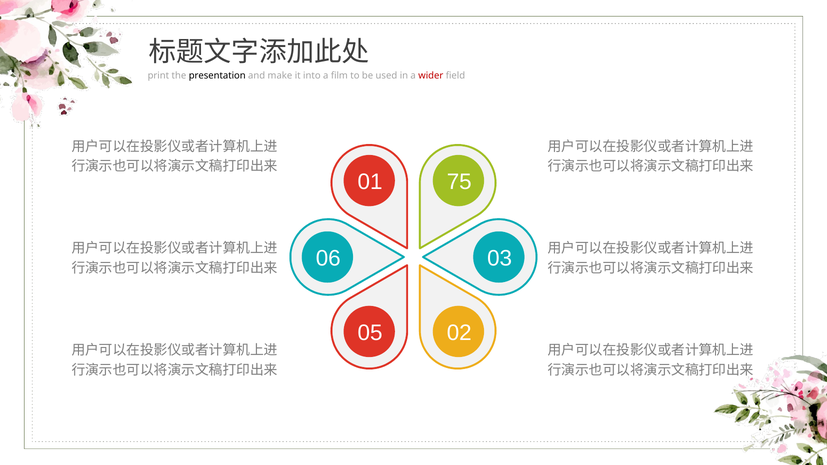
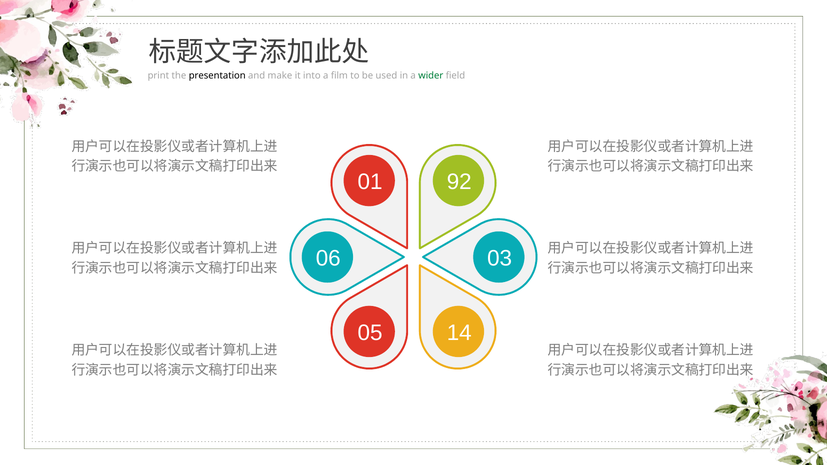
wider colour: red -> green (431, 76)
75: 75 -> 92 (459, 182)
02: 02 -> 14 (459, 333)
